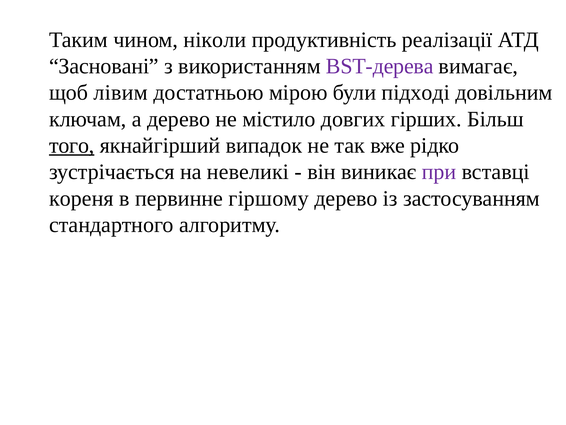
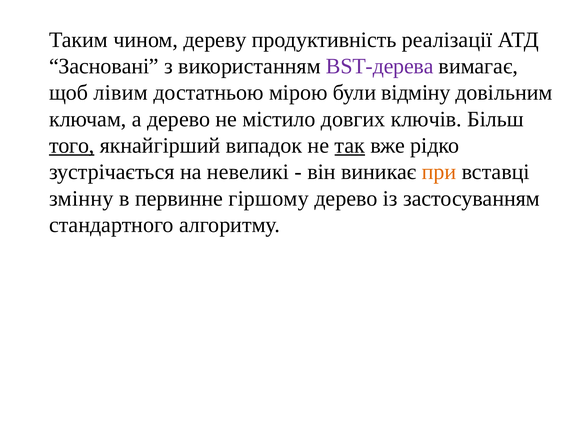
ніколи: ніколи -> дереву (215, 40)
підході: підході -> відміну (416, 93)
гірших: гірших -> ключів (426, 119)
так underline: none -> present (350, 145)
при colour: purple -> orange (439, 172)
кореня: кореня -> змінну (81, 198)
